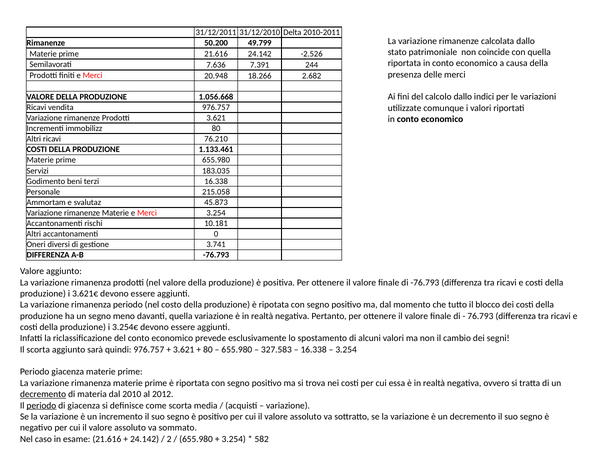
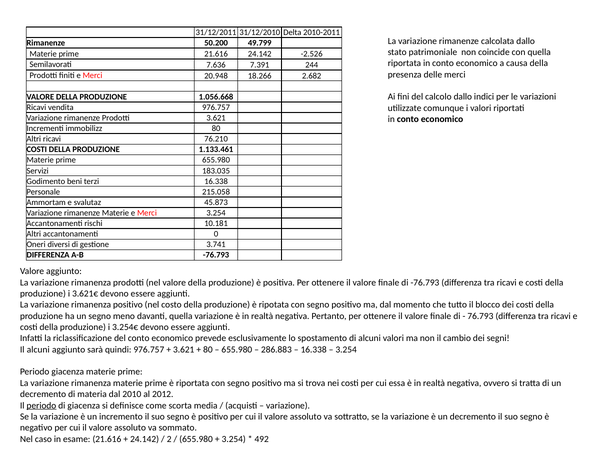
rimanenza periodo: periodo -> positivo (128, 305)
Il scorta: scorta -> alcuni (38, 349)
327.583: 327.583 -> 286.883 (276, 349)
decremento underline: present -> none (43, 394)
582: 582 -> 492 (262, 439)
